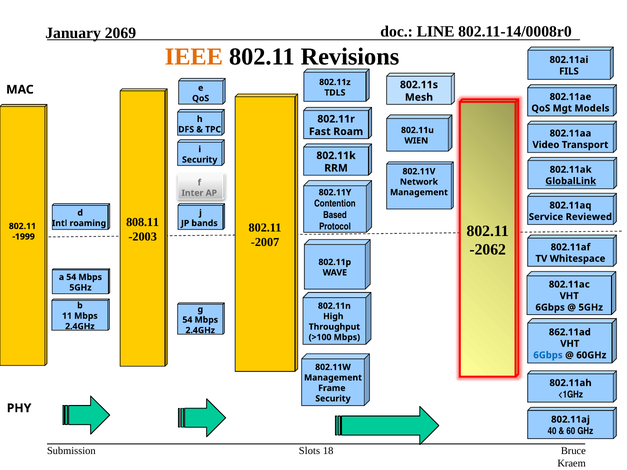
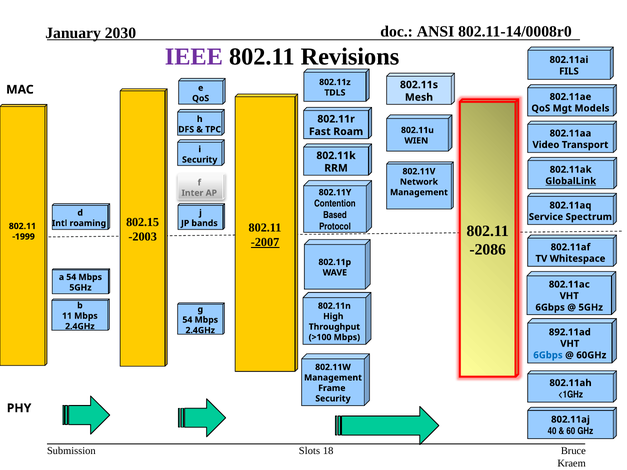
LINE: LINE -> ANSI (436, 31)
2069: 2069 -> 2030 (120, 33)
IEEE colour: orange -> purple (194, 57)
Reviewed: Reviewed -> Spectrum (589, 217)
808.11: 808.11 -> 802.15 (143, 222)
-2007 underline: none -> present (265, 242)
-2062: -2062 -> -2086 (488, 250)
862.11ad: 862.11ad -> 892.11ad (570, 332)
